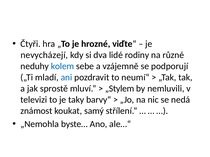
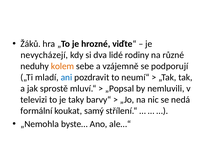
Čtyři: Čtyři -> Žáků (31, 44)
kolem colour: blue -> orange (62, 66)
„Stylem: „Stylem -> „Popsal (120, 89)
známost: známost -> formální (36, 111)
